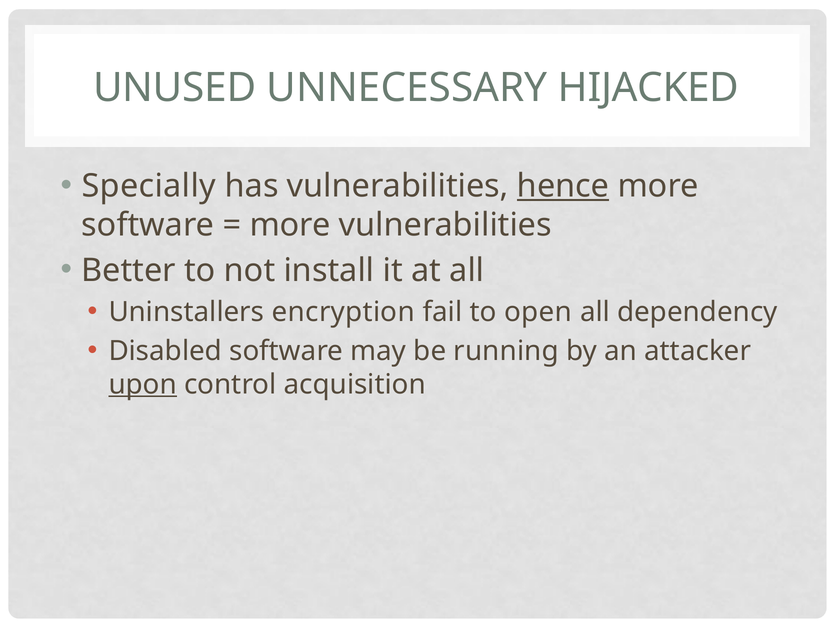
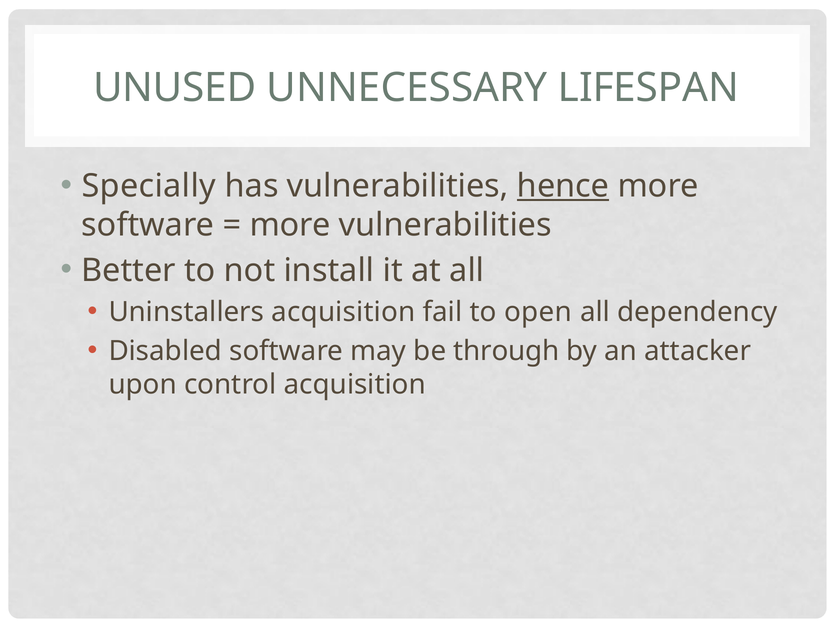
HIJACKED: HIJACKED -> LIFESPAN (648, 88)
Uninstallers encryption: encryption -> acquisition (343, 312)
running: running -> through (506, 351)
upon underline: present -> none (143, 384)
